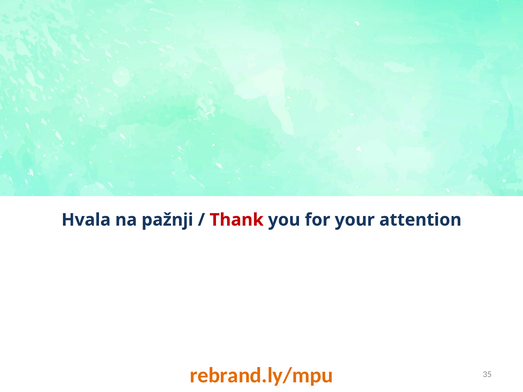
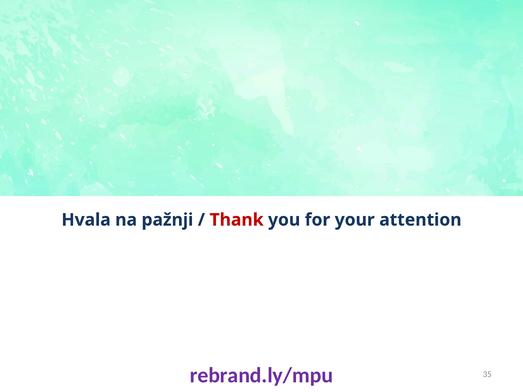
rebrand.ly/mpu colour: orange -> purple (261, 376)
